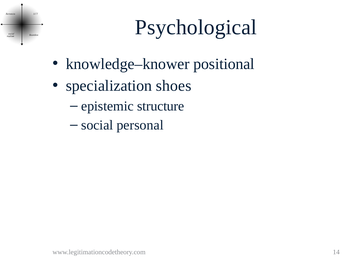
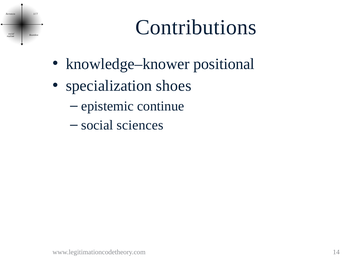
Psychological: Psychological -> Contributions (196, 27)
structure: structure -> continue (161, 106)
personal: personal -> sciences (140, 125)
